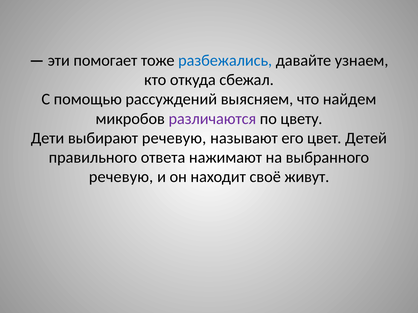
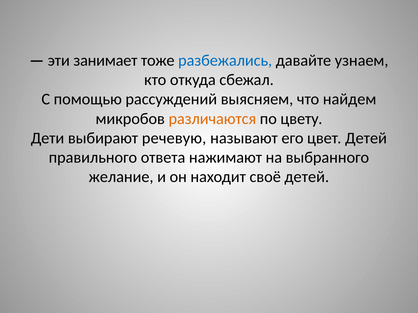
помогает: помогает -> занимает (105, 60)
различаются colour: purple -> orange (212, 119)
речевую: речевую -> желание (121, 177)
своё живут: живут -> детей (307, 177)
